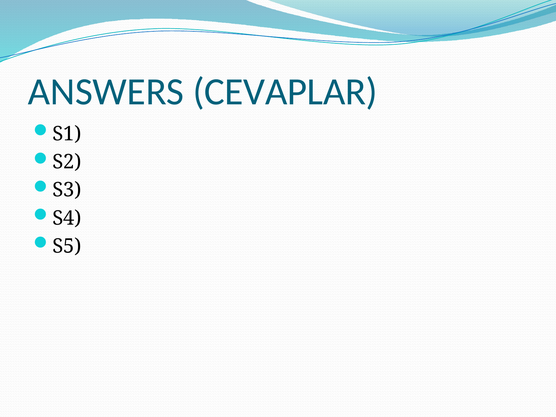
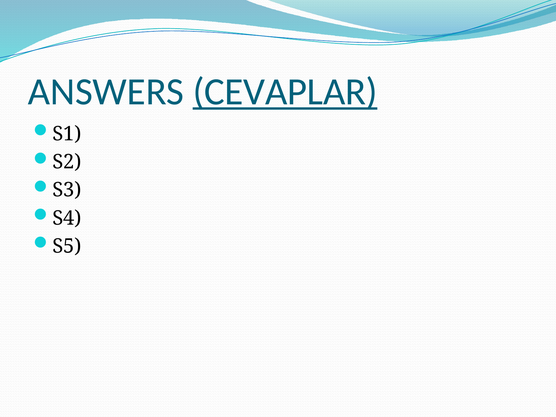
CEVAPLAR underline: none -> present (285, 92)
